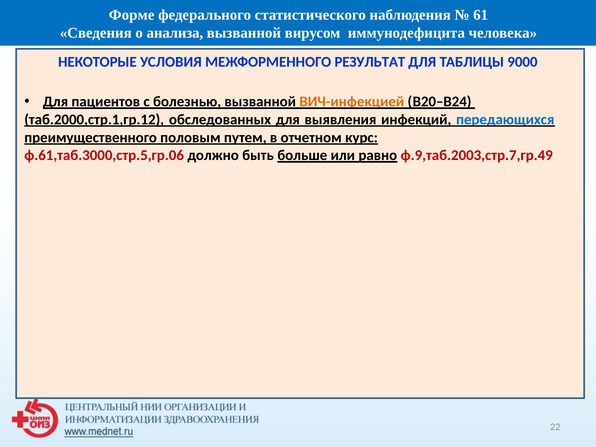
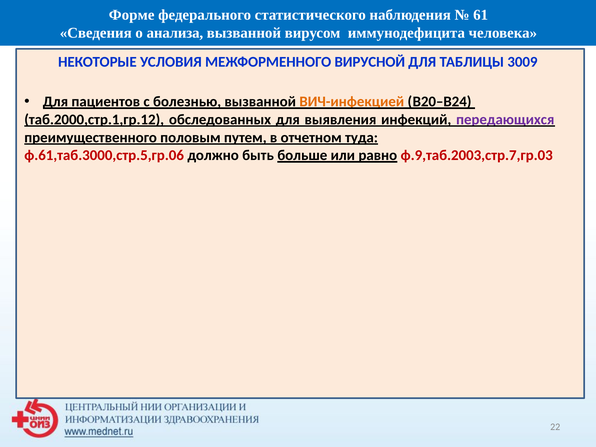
РЕЗУЛЬТАТ: РЕЗУЛЬТАТ -> ВИРУСНОЙ (370, 62)
9000: 9000 -> 3009 (522, 62)
передающихся colour: blue -> purple (505, 120)
курс: курс -> туда (361, 137)
ф.9,таб.2003,стр.7,гр.49: ф.9,таб.2003,стр.7,гр.49 -> ф.9,таб.2003,стр.7,гр.03 (477, 155)
